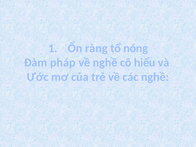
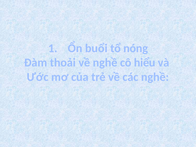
ràng: ràng -> buổi (96, 48)
pháp: pháp -> thoải (63, 63)
